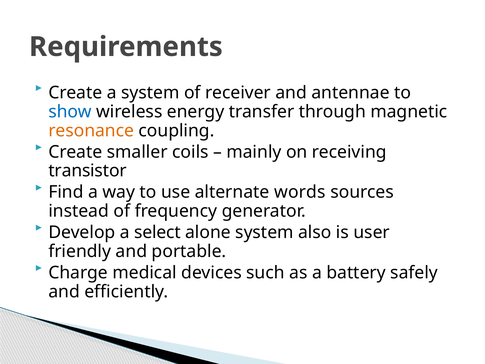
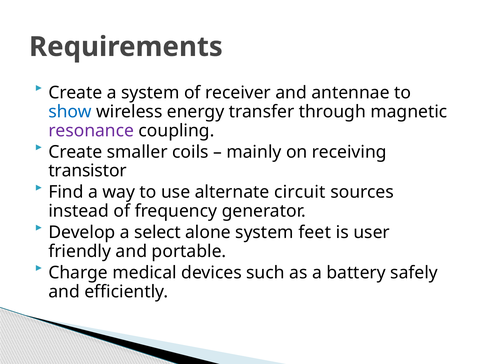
resonance colour: orange -> purple (91, 130)
words: words -> circuit (300, 192)
also: also -> feet (315, 232)
